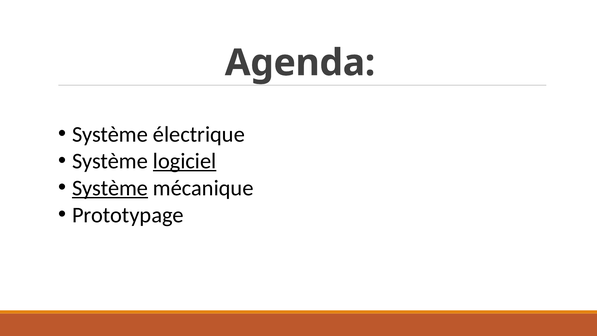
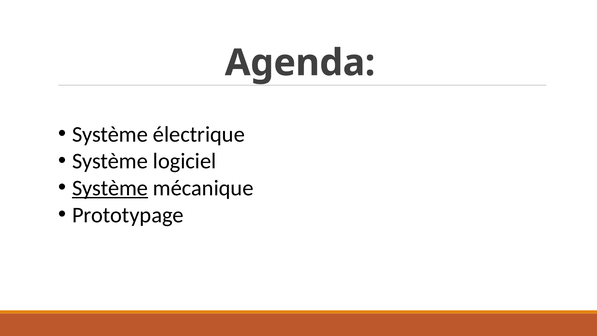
logiciel underline: present -> none (185, 161)
